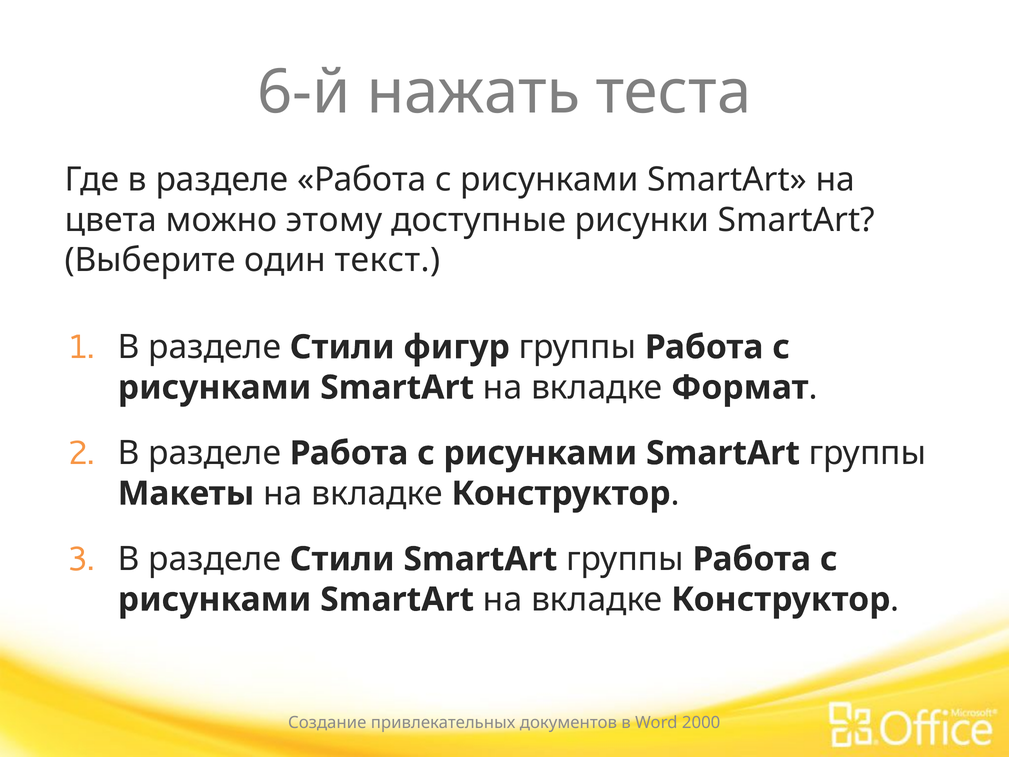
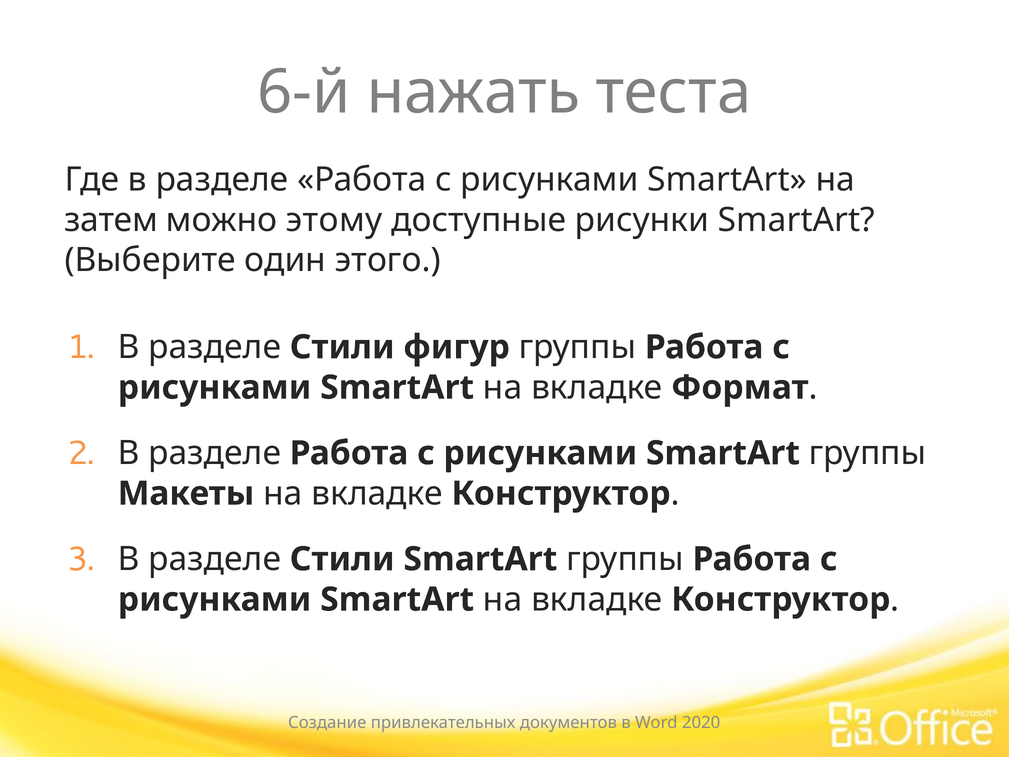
цвета: цвета -> затем (111, 220)
текст: текст -> этого (388, 260)
2000: 2000 -> 2020 (701, 723)
